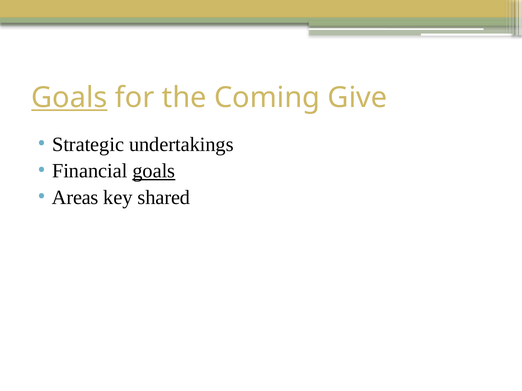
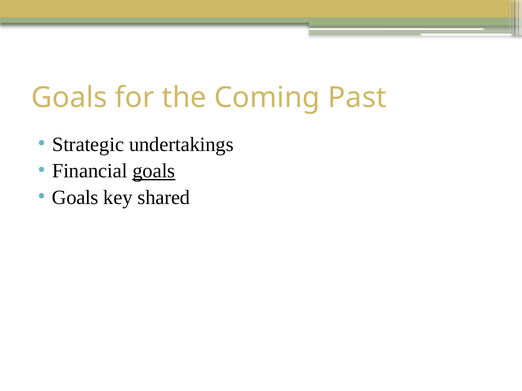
Goals underline: present -> none (69, 98)
Give: Give -> Past (357, 98)
Areas: Areas -> Goals (75, 198)
